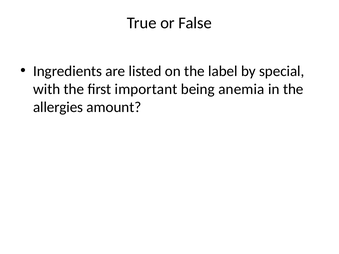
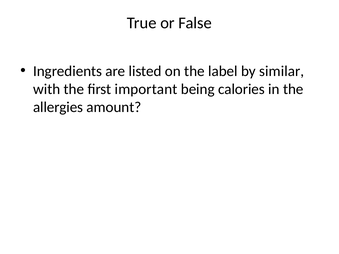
special: special -> similar (282, 71)
anemia: anemia -> calories (241, 89)
